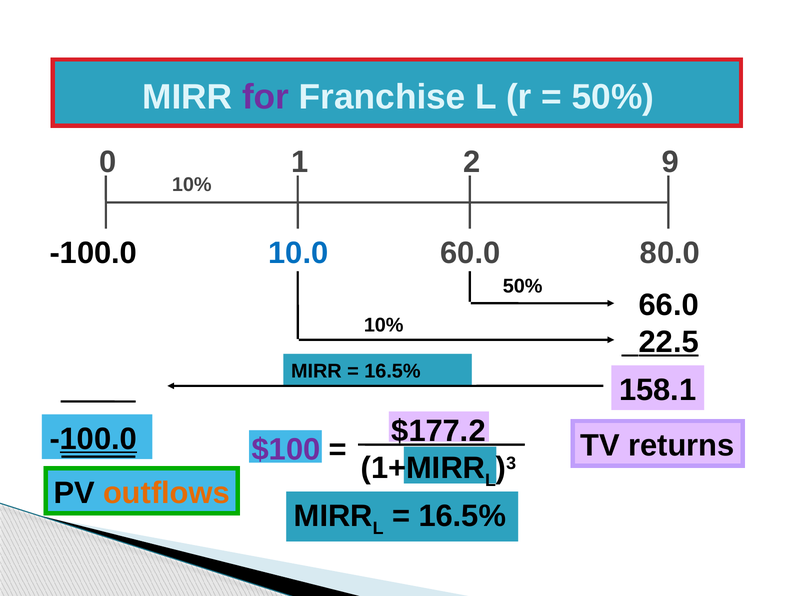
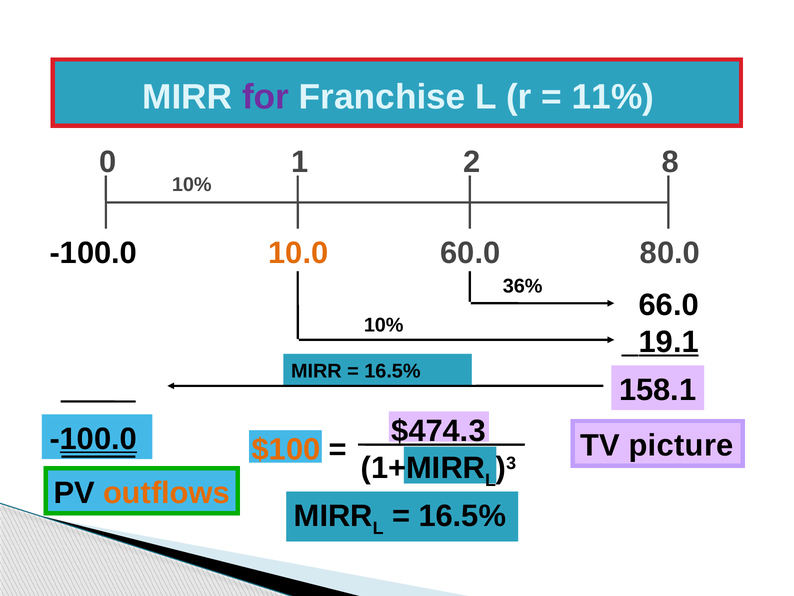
50%: 50% -> 11% (613, 97)
9: 9 -> 8 (670, 162)
10.0 colour: blue -> orange (298, 253)
50%: 50% -> 36% (523, 286)
22.5: 22.5 -> 19.1 (669, 342)
$177.2: $177.2 -> $474.3 (439, 431)
returns: returns -> picture (681, 445)
$100 colour: purple -> orange (286, 449)
